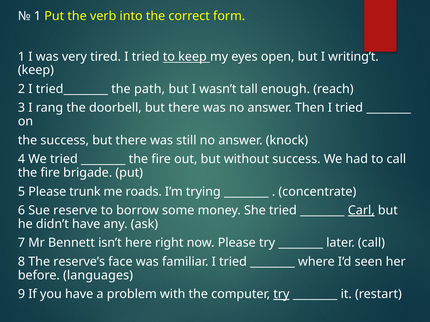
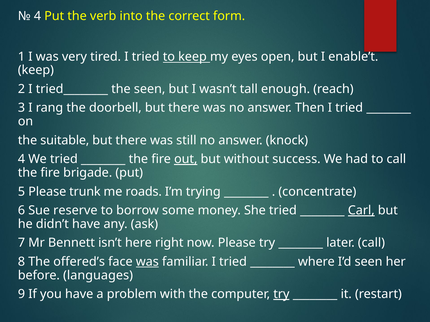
1: 1 -> 4 (37, 16)
writing’t: writing’t -> enable’t (353, 57)
the path: path -> seen (150, 89)
the success: success -> suitable (65, 140)
out underline: none -> present (186, 159)
reserve’s: reserve’s -> offered’s (79, 262)
was underline: none -> present (147, 262)
